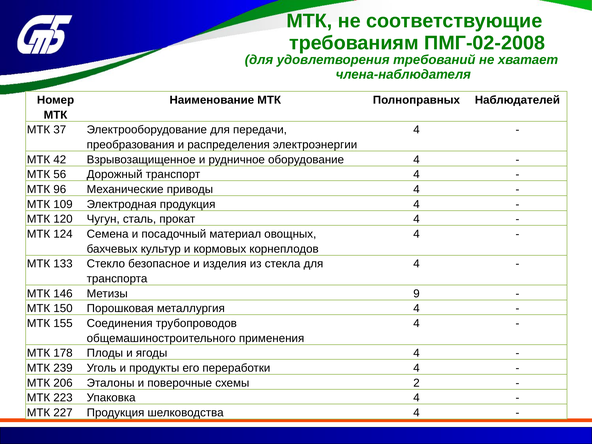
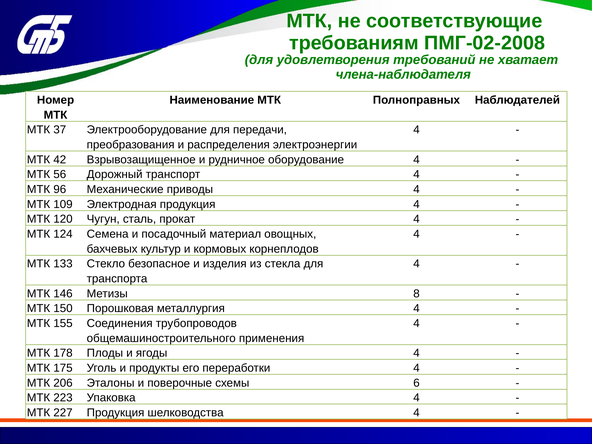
9: 9 -> 8 (416, 294)
239: 239 -> 175 (63, 368)
2: 2 -> 6 (416, 383)
